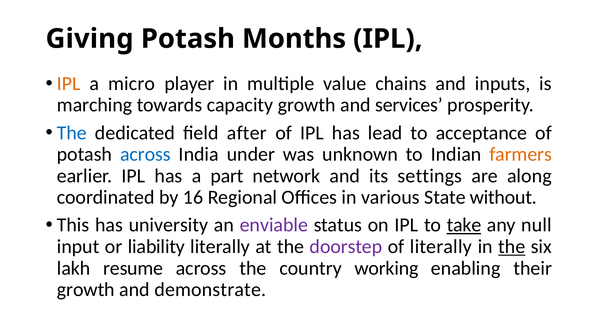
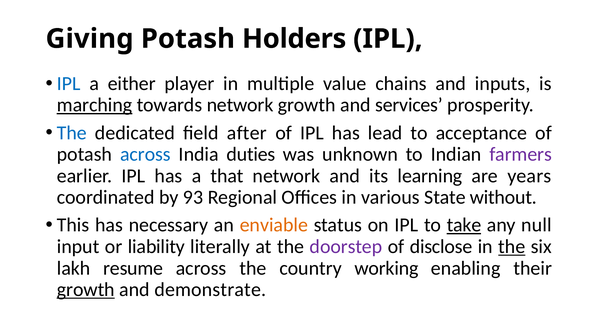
Months: Months -> Holders (294, 39)
IPL colour: orange -> blue (69, 84)
micro: micro -> either (132, 84)
marching underline: none -> present (95, 105)
towards capacity: capacity -> network (240, 105)
under: under -> duties (251, 154)
farmers colour: orange -> purple (521, 154)
part: part -> that (227, 176)
settings: settings -> learning (430, 176)
along: along -> years (529, 176)
16: 16 -> 93 (193, 198)
university: university -> necessary (168, 225)
enviable colour: purple -> orange (274, 225)
of literally: literally -> disclose (441, 247)
growth underline: none -> present (86, 290)
